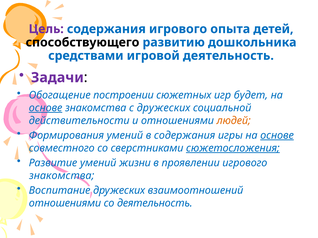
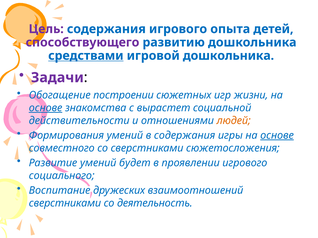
способствующего colour: black -> purple (82, 42)
средствами underline: none -> present (86, 56)
игровой деятельность: деятельность -> дошкольника (228, 56)
будет: будет -> жизни (251, 95)
с дружеских: дружеских -> вырастет (164, 108)
сюжетосложения underline: present -> none (233, 148)
жизни: жизни -> будет (135, 163)
знакомства: знакомства -> социального (62, 176)
отношениями: отношениями -> сверстниками (65, 204)
